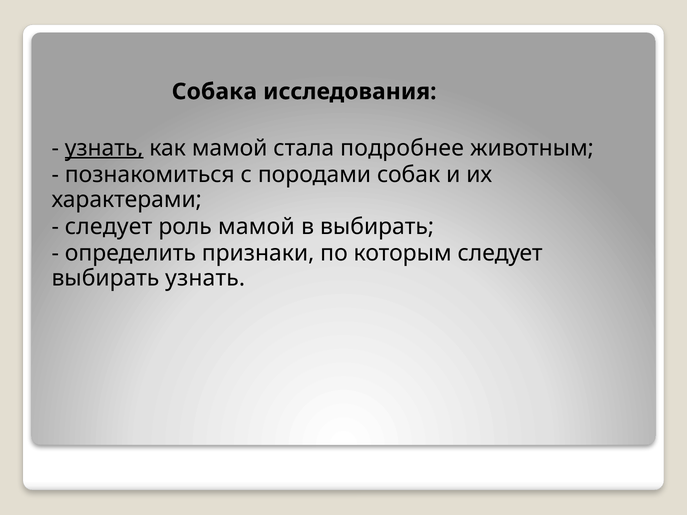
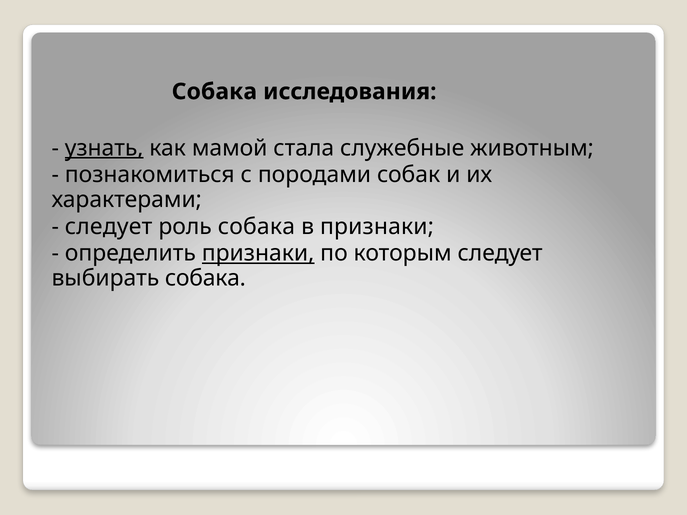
подробнее: подробнее -> служебные (402, 148)
роль мамой: мамой -> собака (256, 227)
в выбирать: выбирать -> признаки (377, 227)
признаки underline: none -> present (258, 253)
выбирать узнать: узнать -> собака (205, 278)
